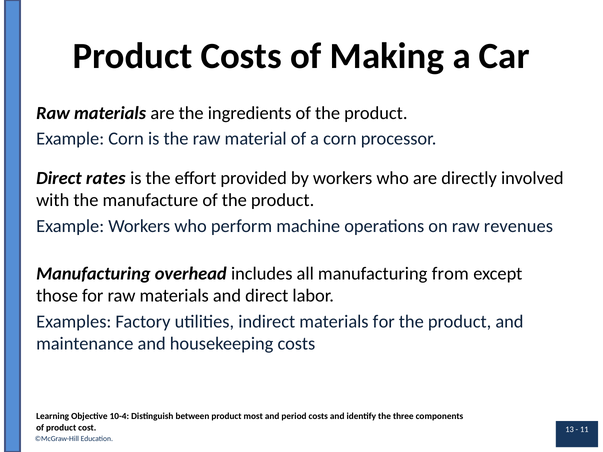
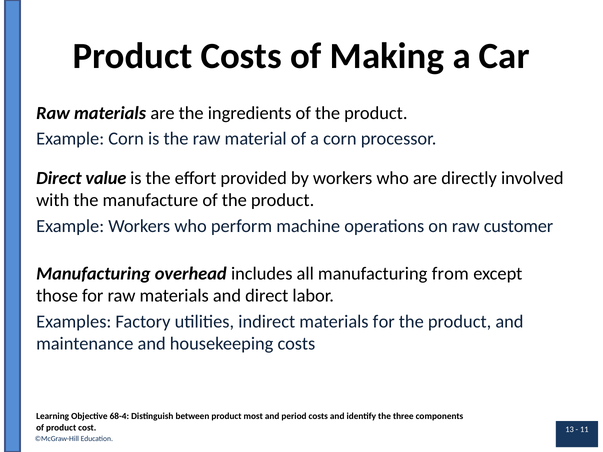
rates: rates -> value (106, 178)
revenues: revenues -> customer (519, 226)
10-4: 10-4 -> 68-4 (119, 417)
